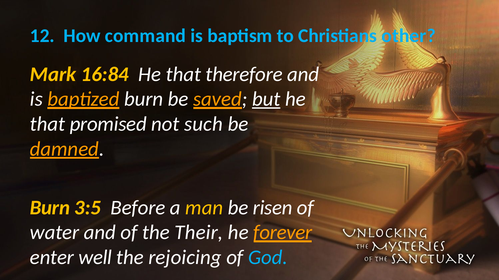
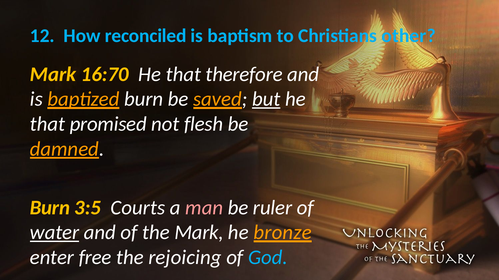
command: command -> reconciled (146, 36)
16:84: 16:84 -> 16:70 (105, 74)
such: such -> flesh (204, 124)
Before: Before -> Courts (138, 208)
man colour: yellow -> pink (204, 208)
risen: risen -> ruler (273, 208)
water underline: none -> present (55, 233)
the Their: Their -> Mark (199, 233)
forever: forever -> bronze (283, 233)
well: well -> free (95, 258)
